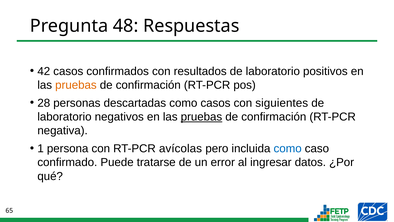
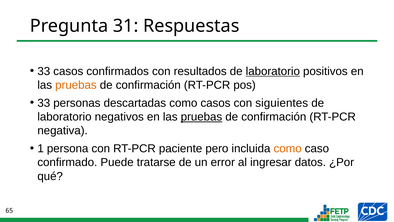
48: 48 -> 31 (126, 26)
42: 42 -> 33 (44, 71)
laboratorio underline: none -> present (273, 71)
28: 28 -> 33 (44, 103)
avícolas: avícolas -> paciente (181, 148)
como colour: blue -> orange (288, 148)
